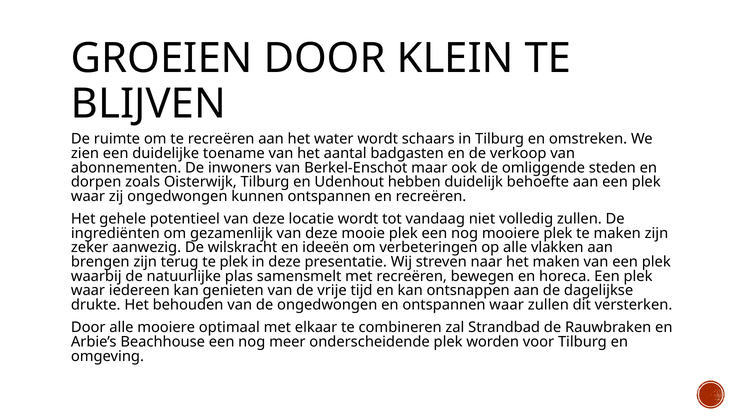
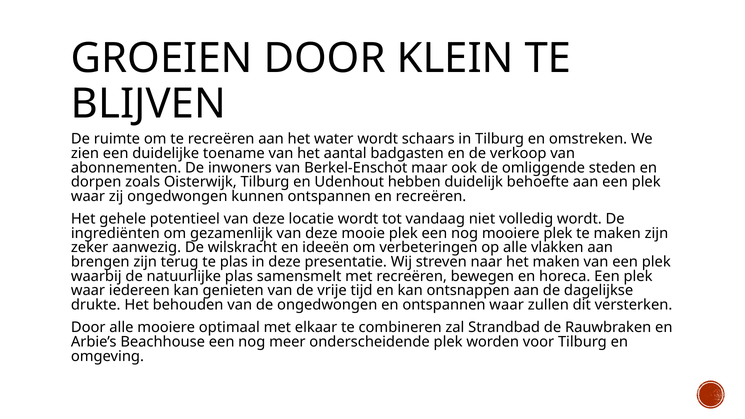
volledig zullen: zullen -> wordt (579, 219)
te plek: plek -> plas (234, 262)
